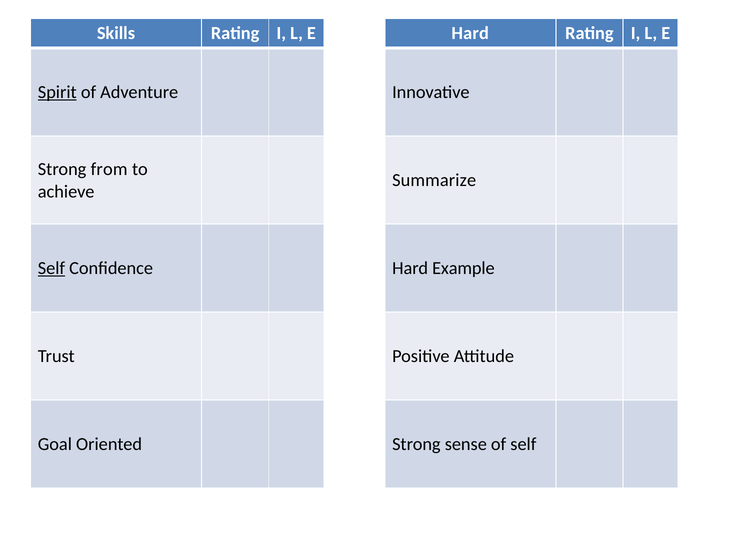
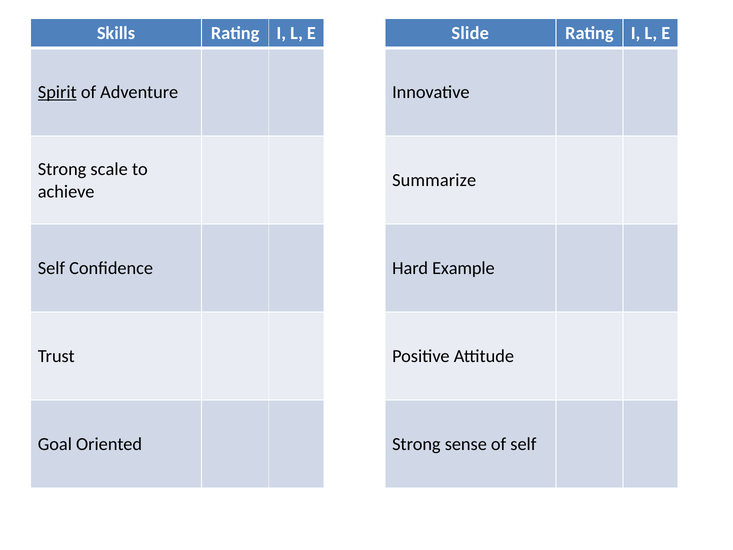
Hard: Hard -> Slide (470, 33)
from: from -> scale (109, 169)
Self underline: present -> none (51, 268)
